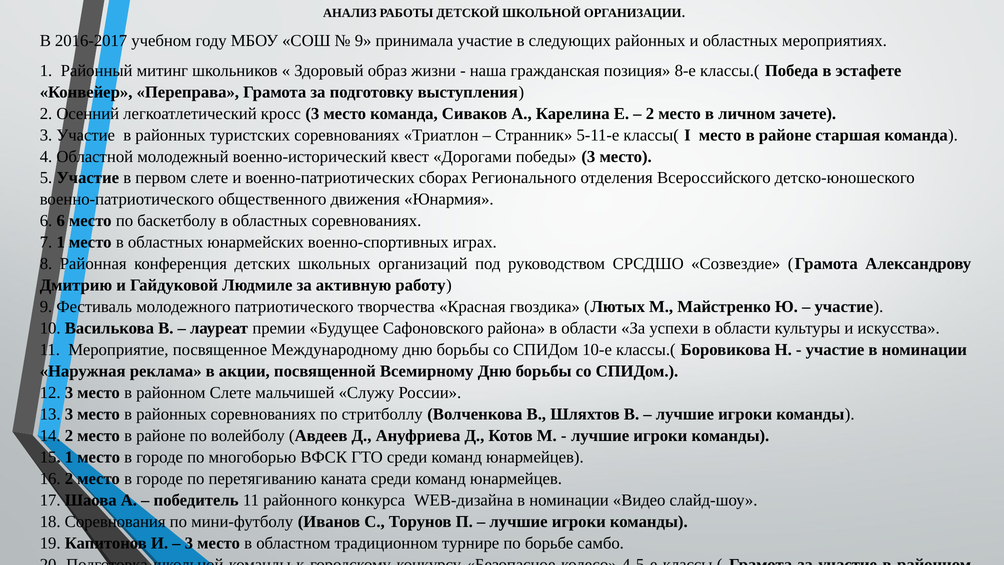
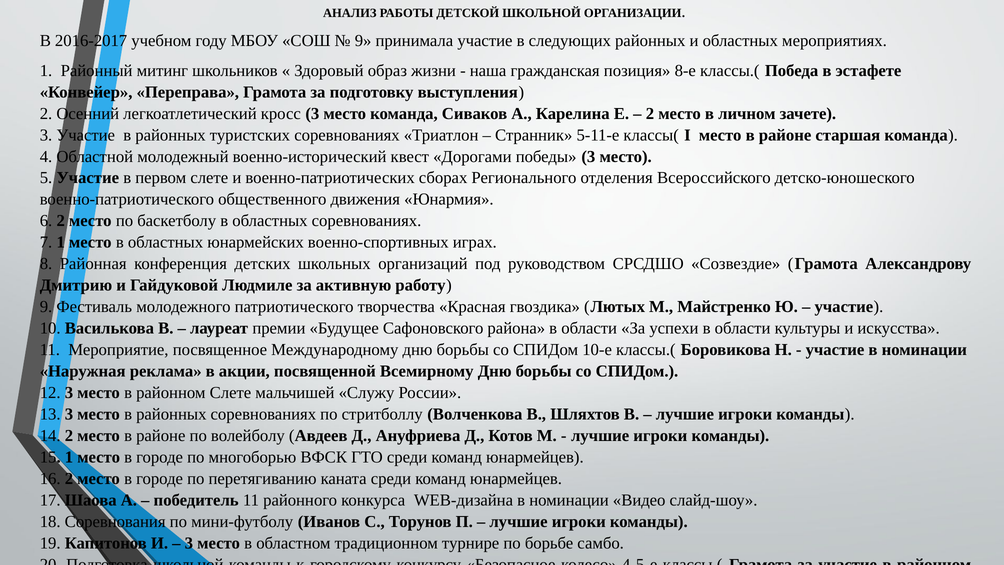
6 6: 6 -> 2 (61, 221)
